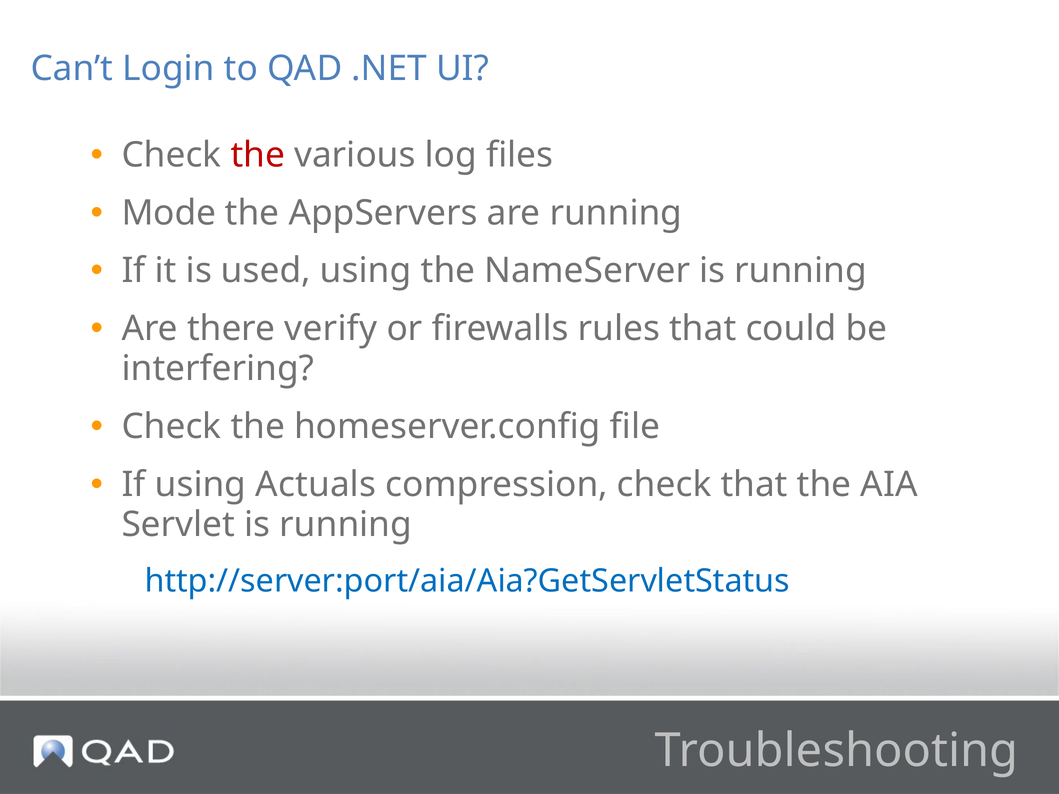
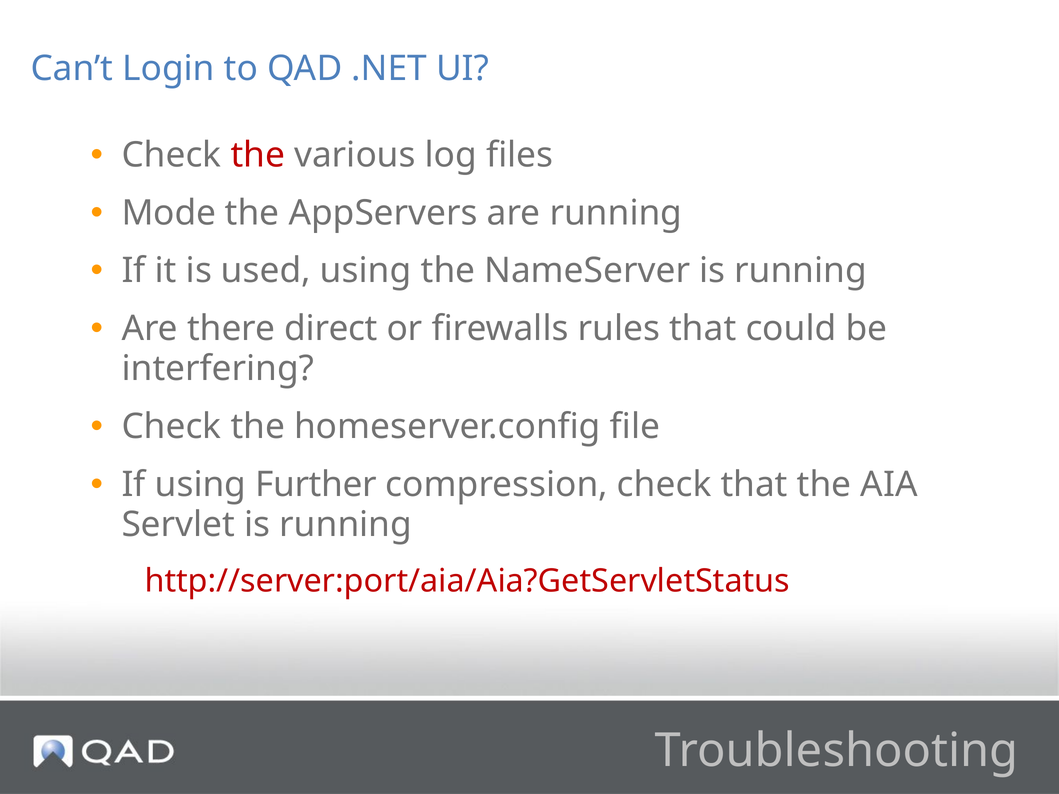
verify: verify -> direct (331, 329)
Actuals: Actuals -> Further (316, 485)
http://server:port/aia/Aia?GetServletStatus colour: blue -> red (467, 581)
